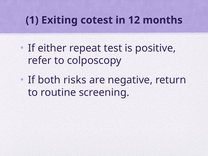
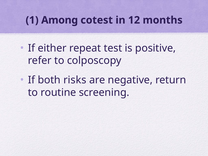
Exiting: Exiting -> Among (60, 20)
